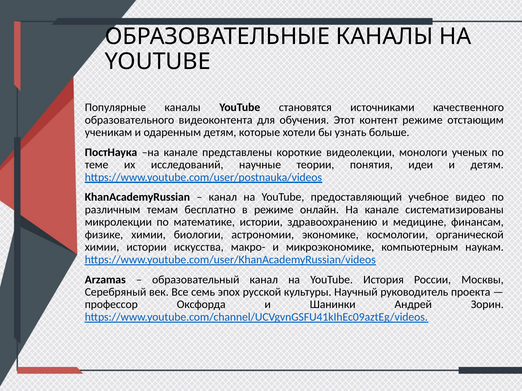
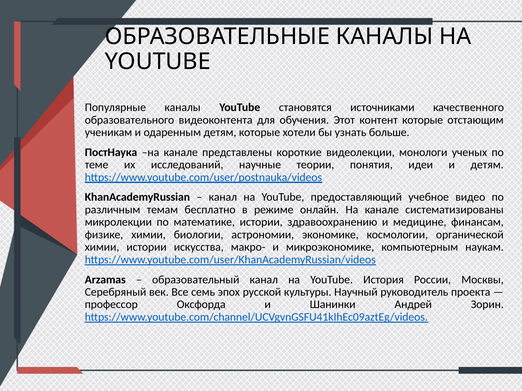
контент режиме: режиме -> которые (423, 120)
